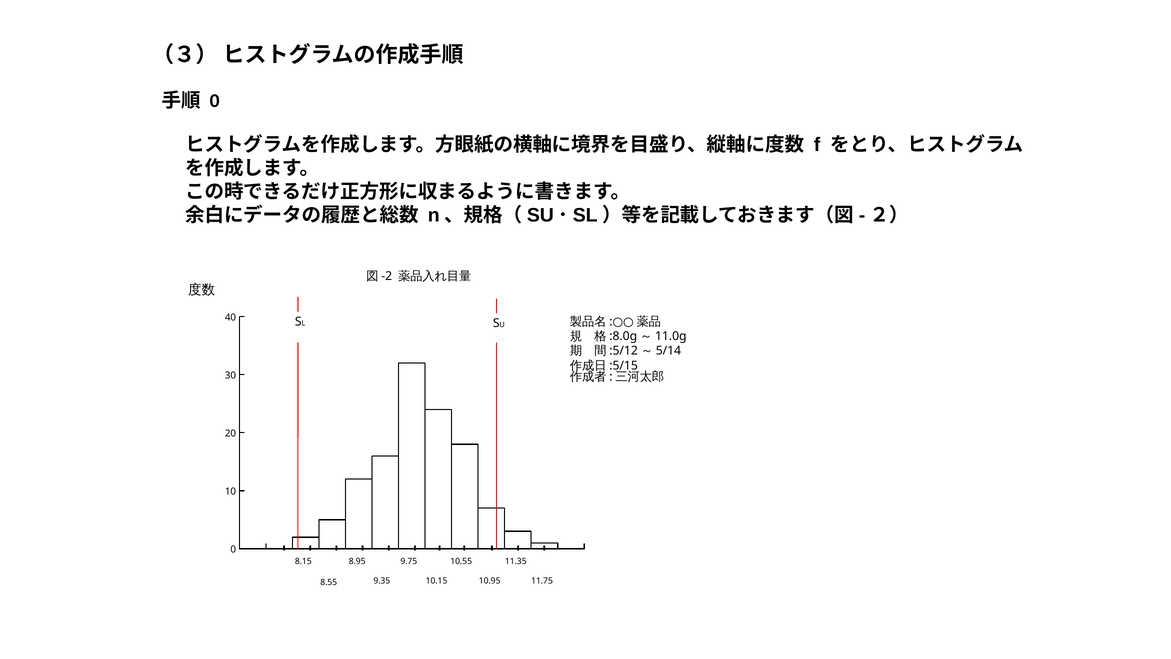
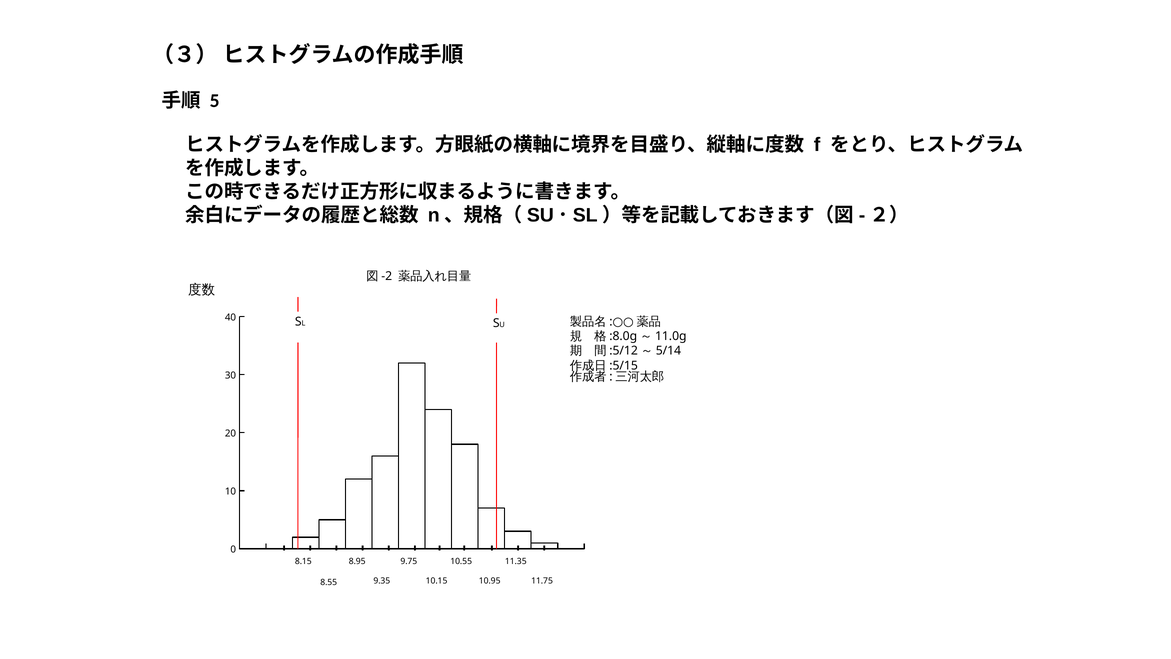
0: 0 -> 5 (215, 101)
